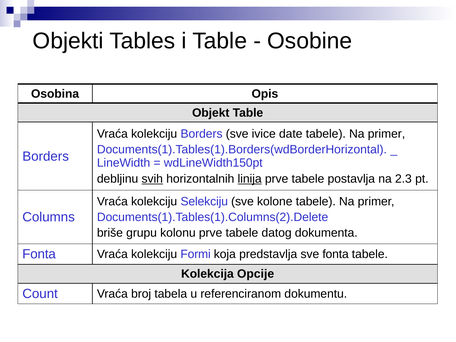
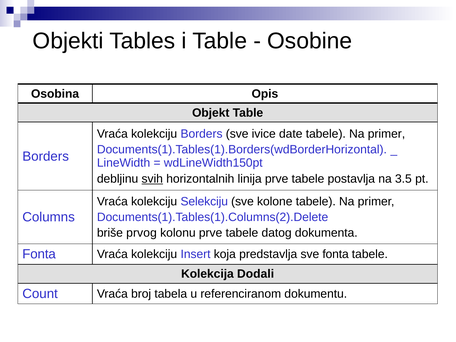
linija underline: present -> none (250, 179)
2.3: 2.3 -> 3.5 (403, 179)
grupu: grupu -> prvog (142, 233)
Formi: Formi -> Insert (196, 254)
Opcije: Opcije -> Dodali (256, 274)
